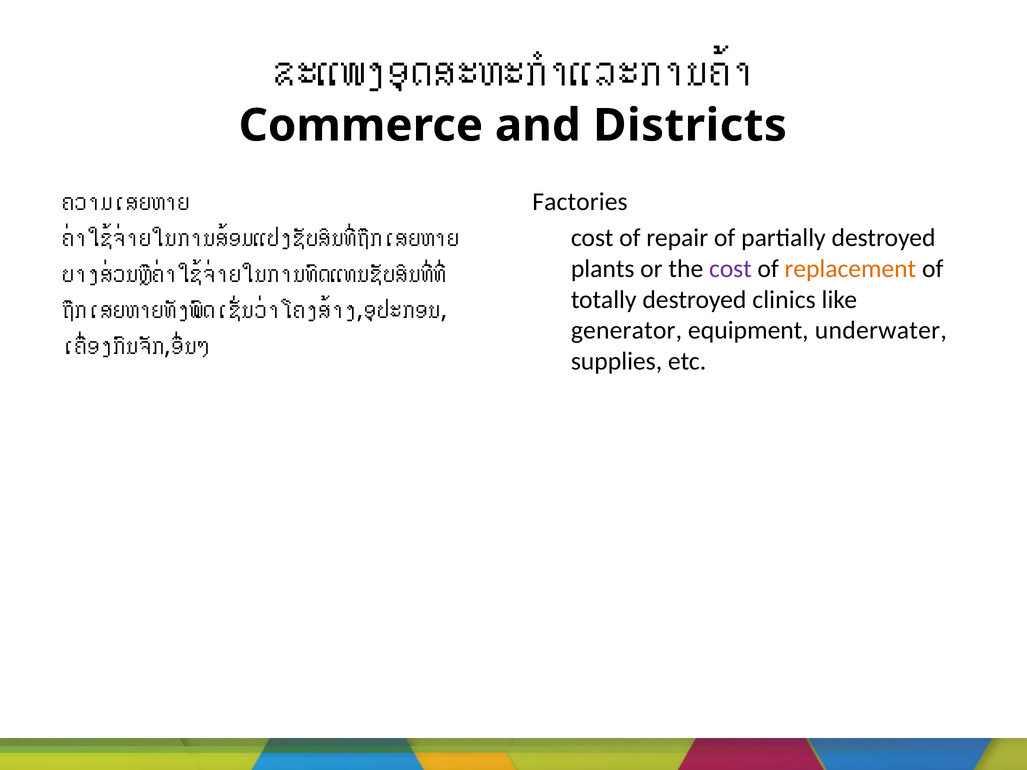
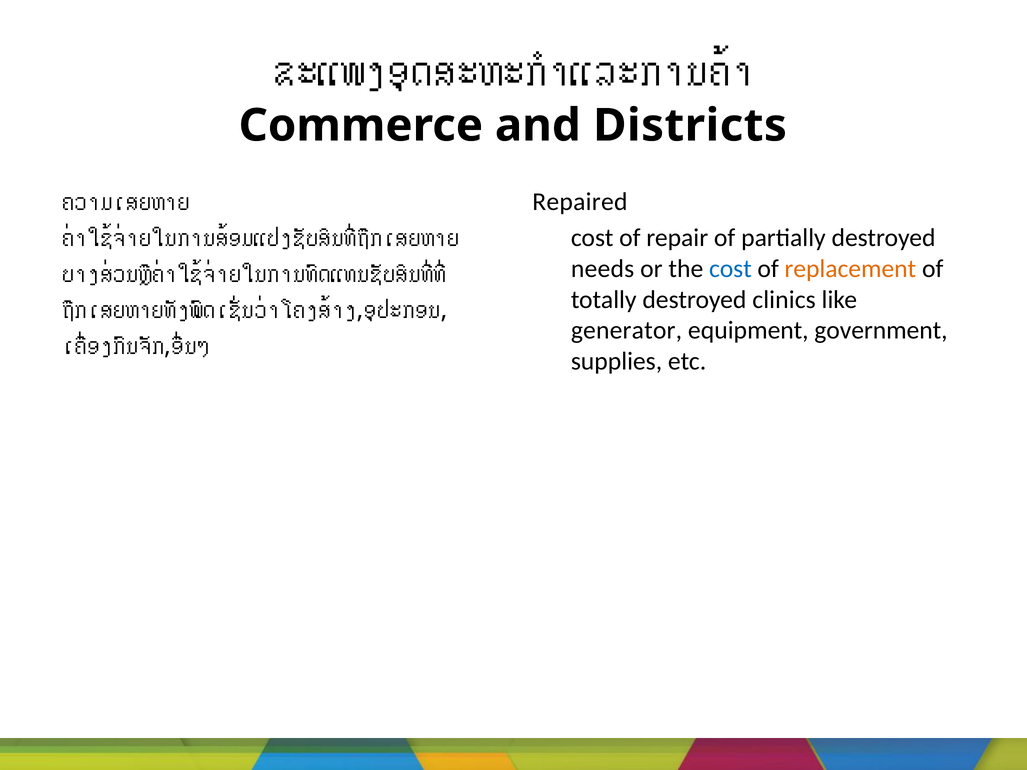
Factories: Factories -> Repaired (580, 202)
plants: plants -> needs (603, 269)
cost colour: purple -> blue (730, 269)
underwater: underwater -> government (881, 330)
